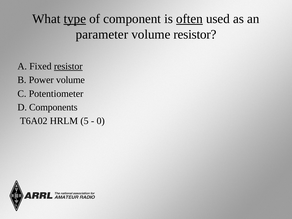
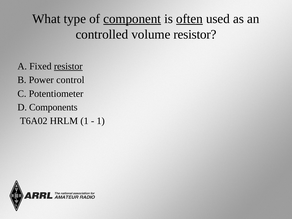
type underline: present -> none (75, 19)
component underline: none -> present (132, 19)
parameter: parameter -> controlled (102, 34)
Power volume: volume -> control (70, 80)
HRLM 5: 5 -> 1 (84, 121)
0: 0 -> 1 (101, 121)
